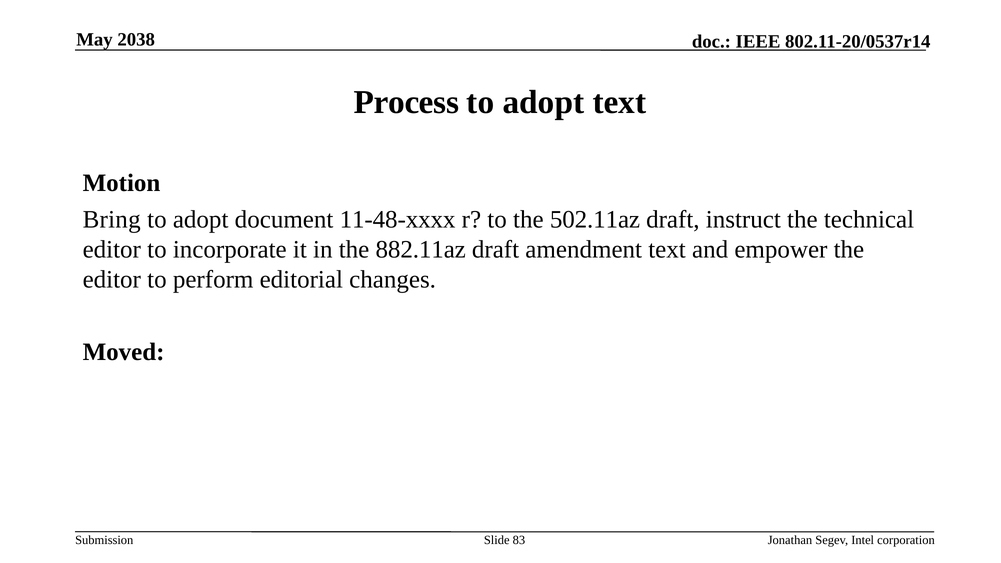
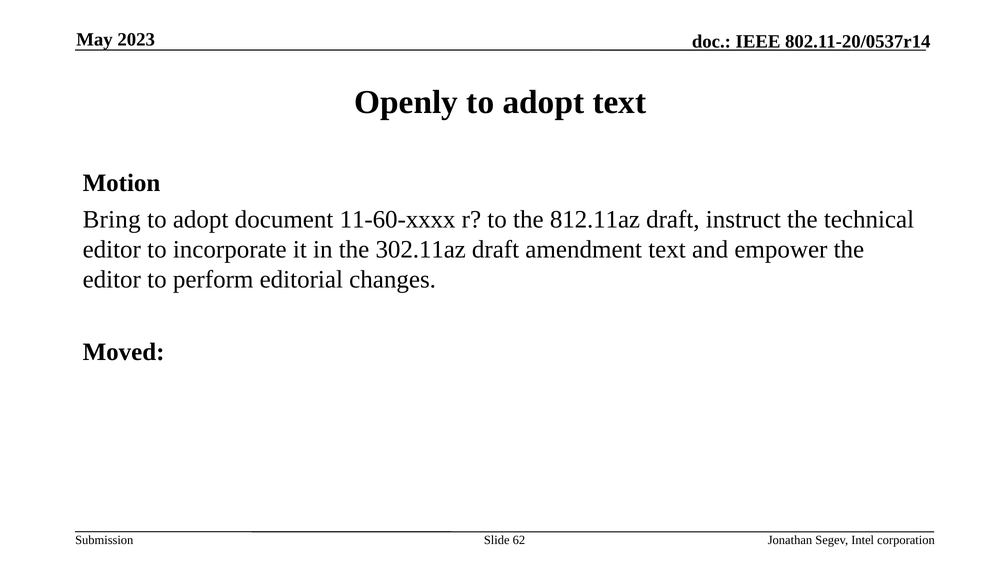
2038: 2038 -> 2023 (136, 40)
Process: Process -> Openly (406, 102)
11-48-xxxx: 11-48-xxxx -> 11-60-xxxx (398, 220)
502.11az: 502.11az -> 812.11az (595, 220)
882.11az: 882.11az -> 302.11az (421, 250)
83: 83 -> 62 (519, 540)
